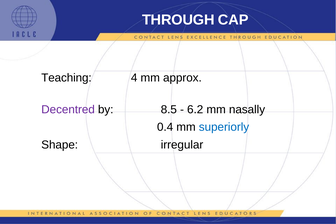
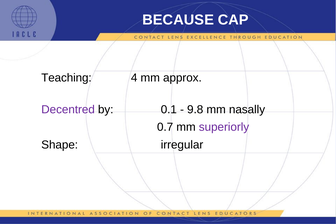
THROUGH: THROUGH -> BECAUSE (178, 20)
8.5: 8.5 -> 0.1 (169, 109)
6.2: 6.2 -> 9.8 (195, 109)
0.4: 0.4 -> 0.7 (165, 127)
superiorly colour: blue -> purple (224, 127)
